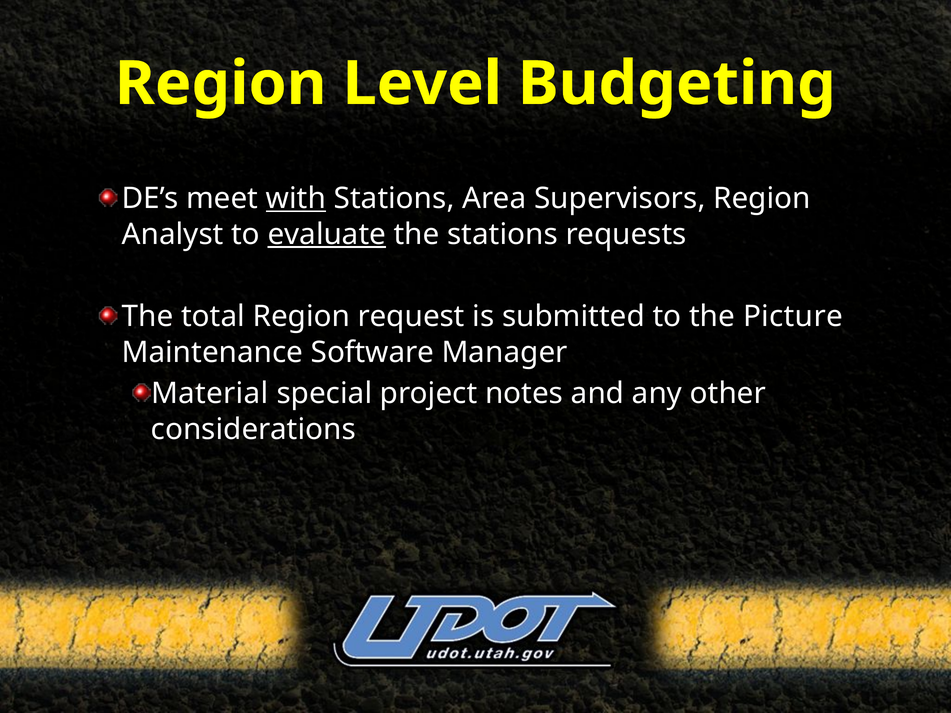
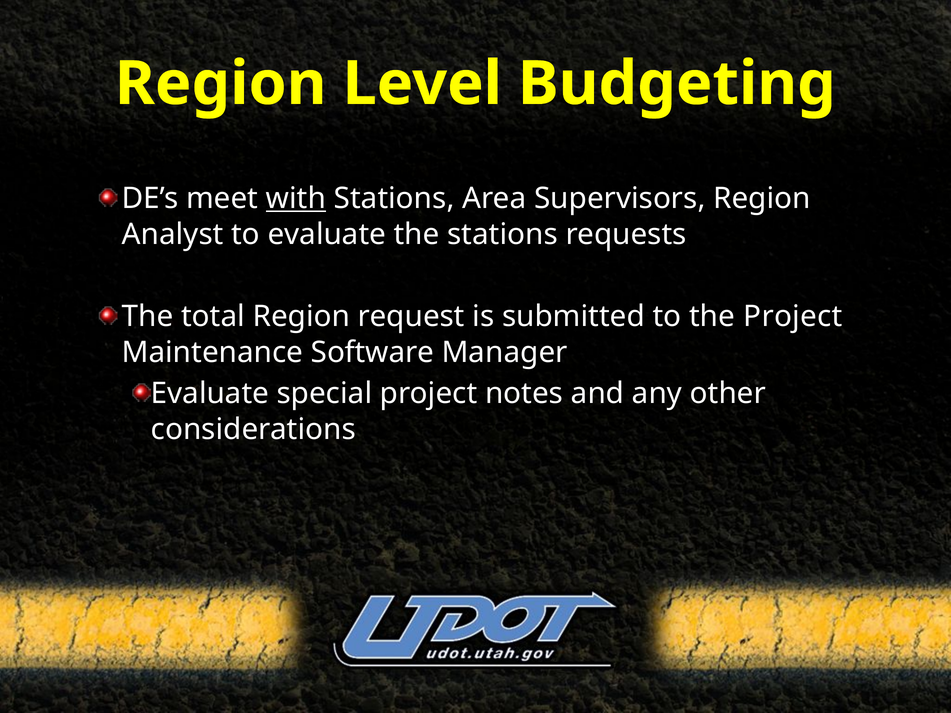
evaluate underline: present -> none (327, 234)
the Picture: Picture -> Project (793, 317)
Material: Material -> Evaluate (210, 394)
